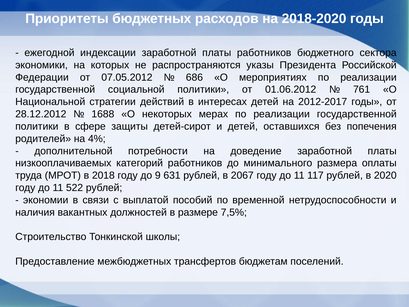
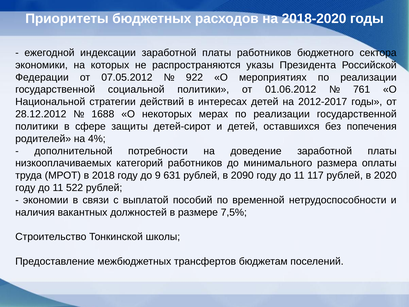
686: 686 -> 922 (194, 77)
2067: 2067 -> 2090 (242, 175)
